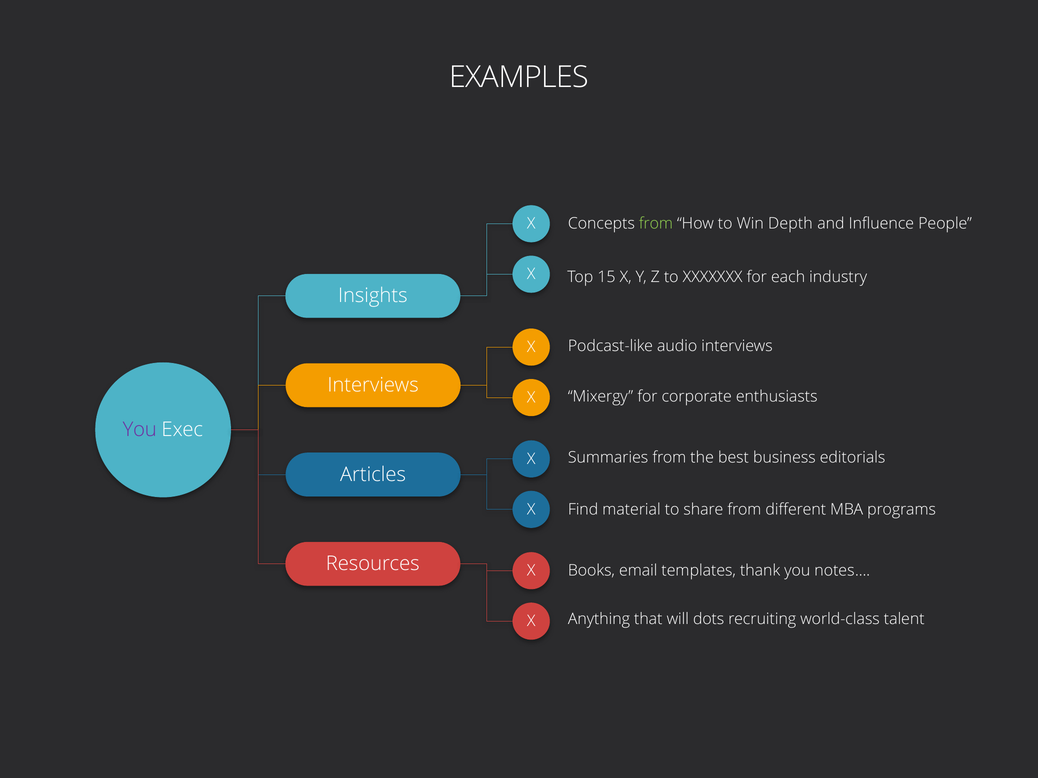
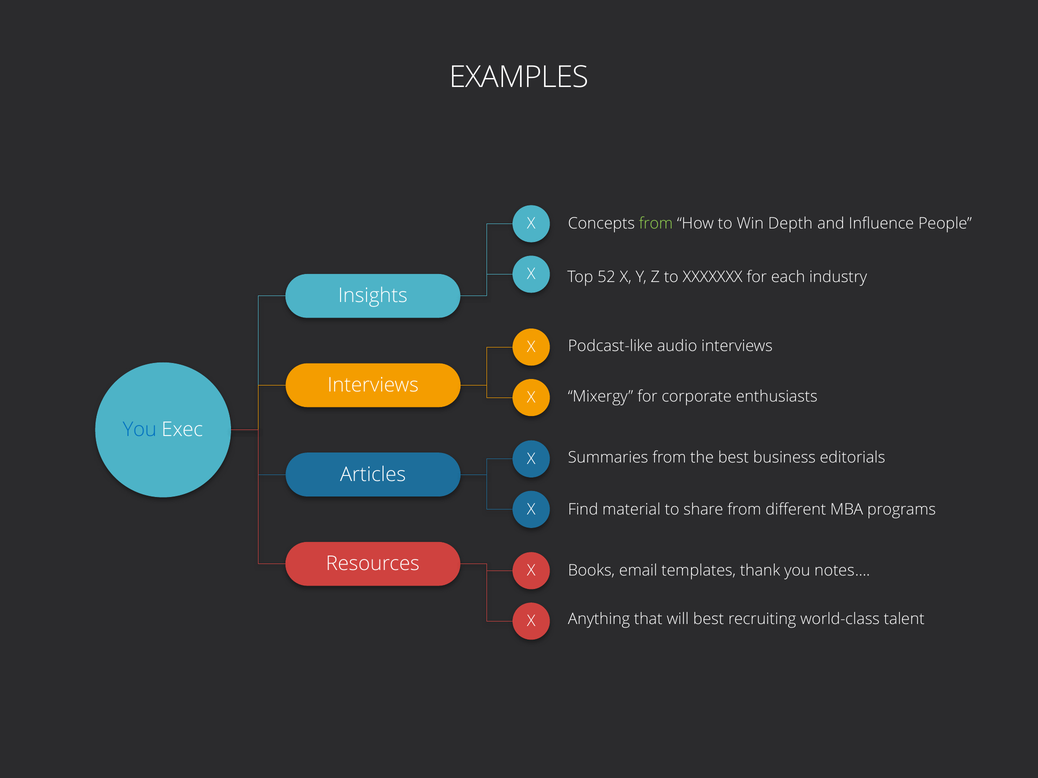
15: 15 -> 52 (606, 277)
You colour: purple -> blue (140, 430)
will dots: dots -> best (709, 620)
